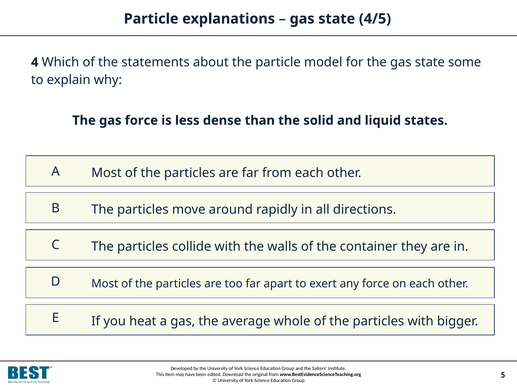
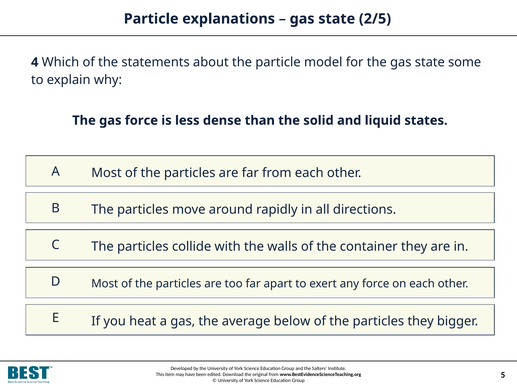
4/5: 4/5 -> 2/5 (375, 19)
whole: whole -> below (292, 321)
particles with: with -> they (421, 321)
